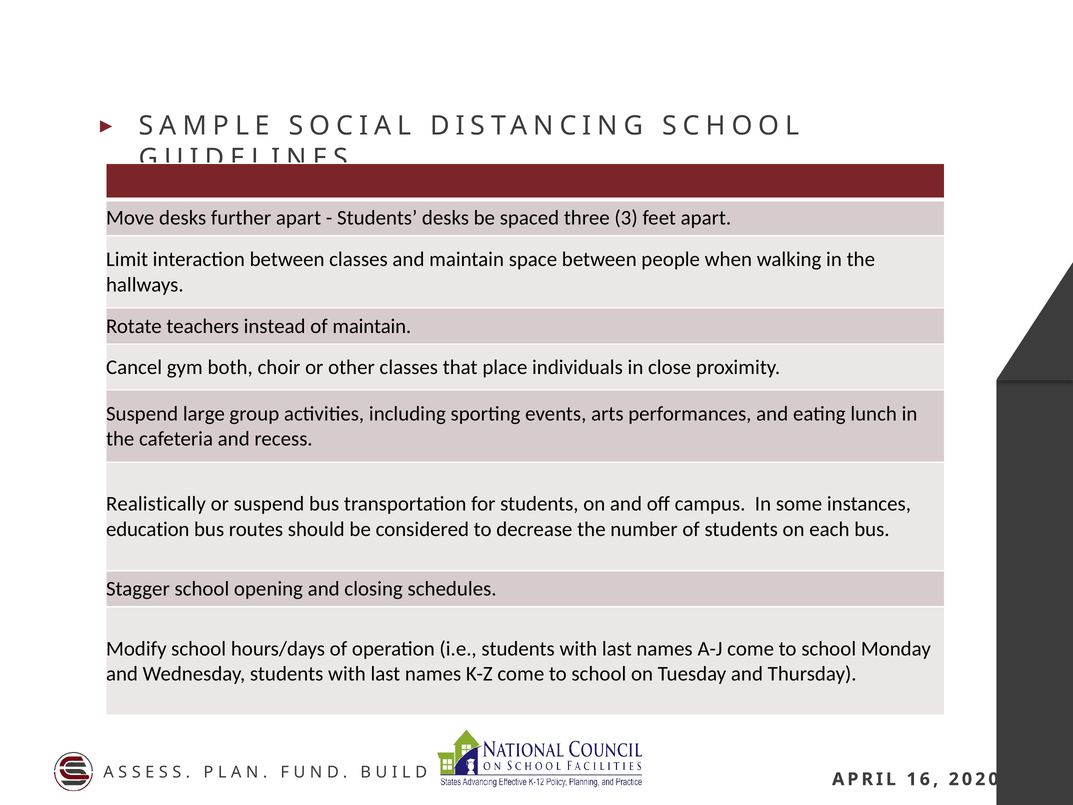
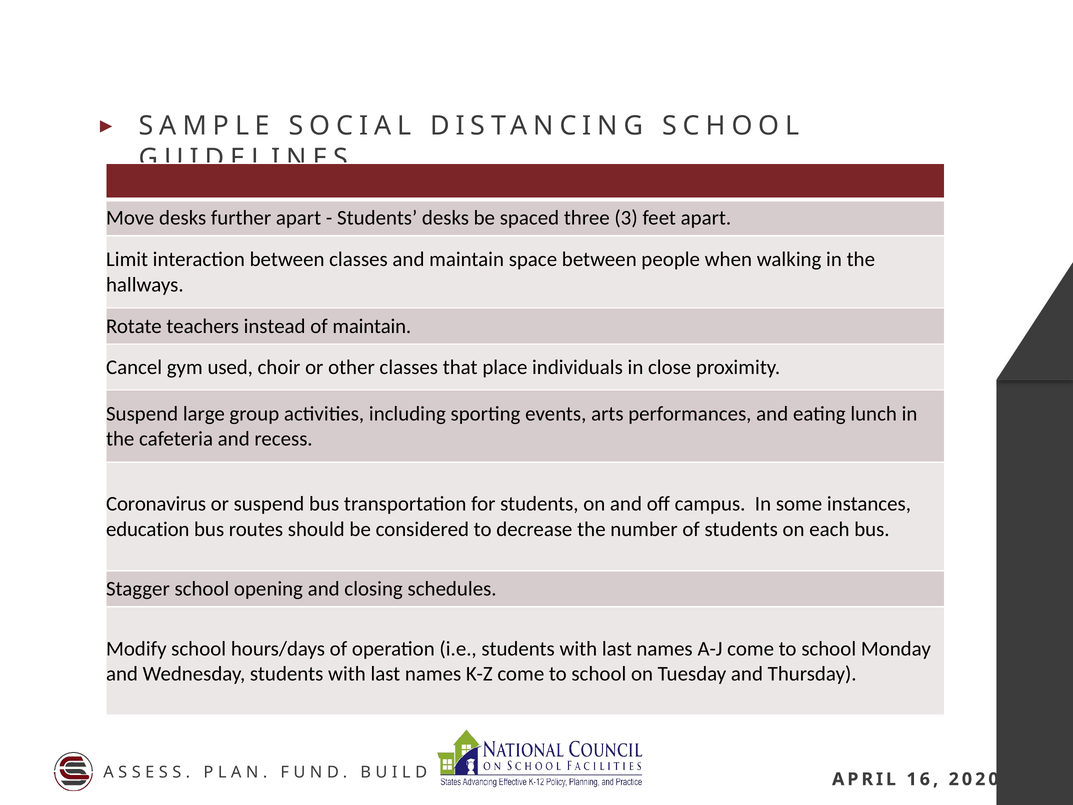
both: both -> used (230, 367)
Realistically: Realistically -> Coronavirus (156, 504)
